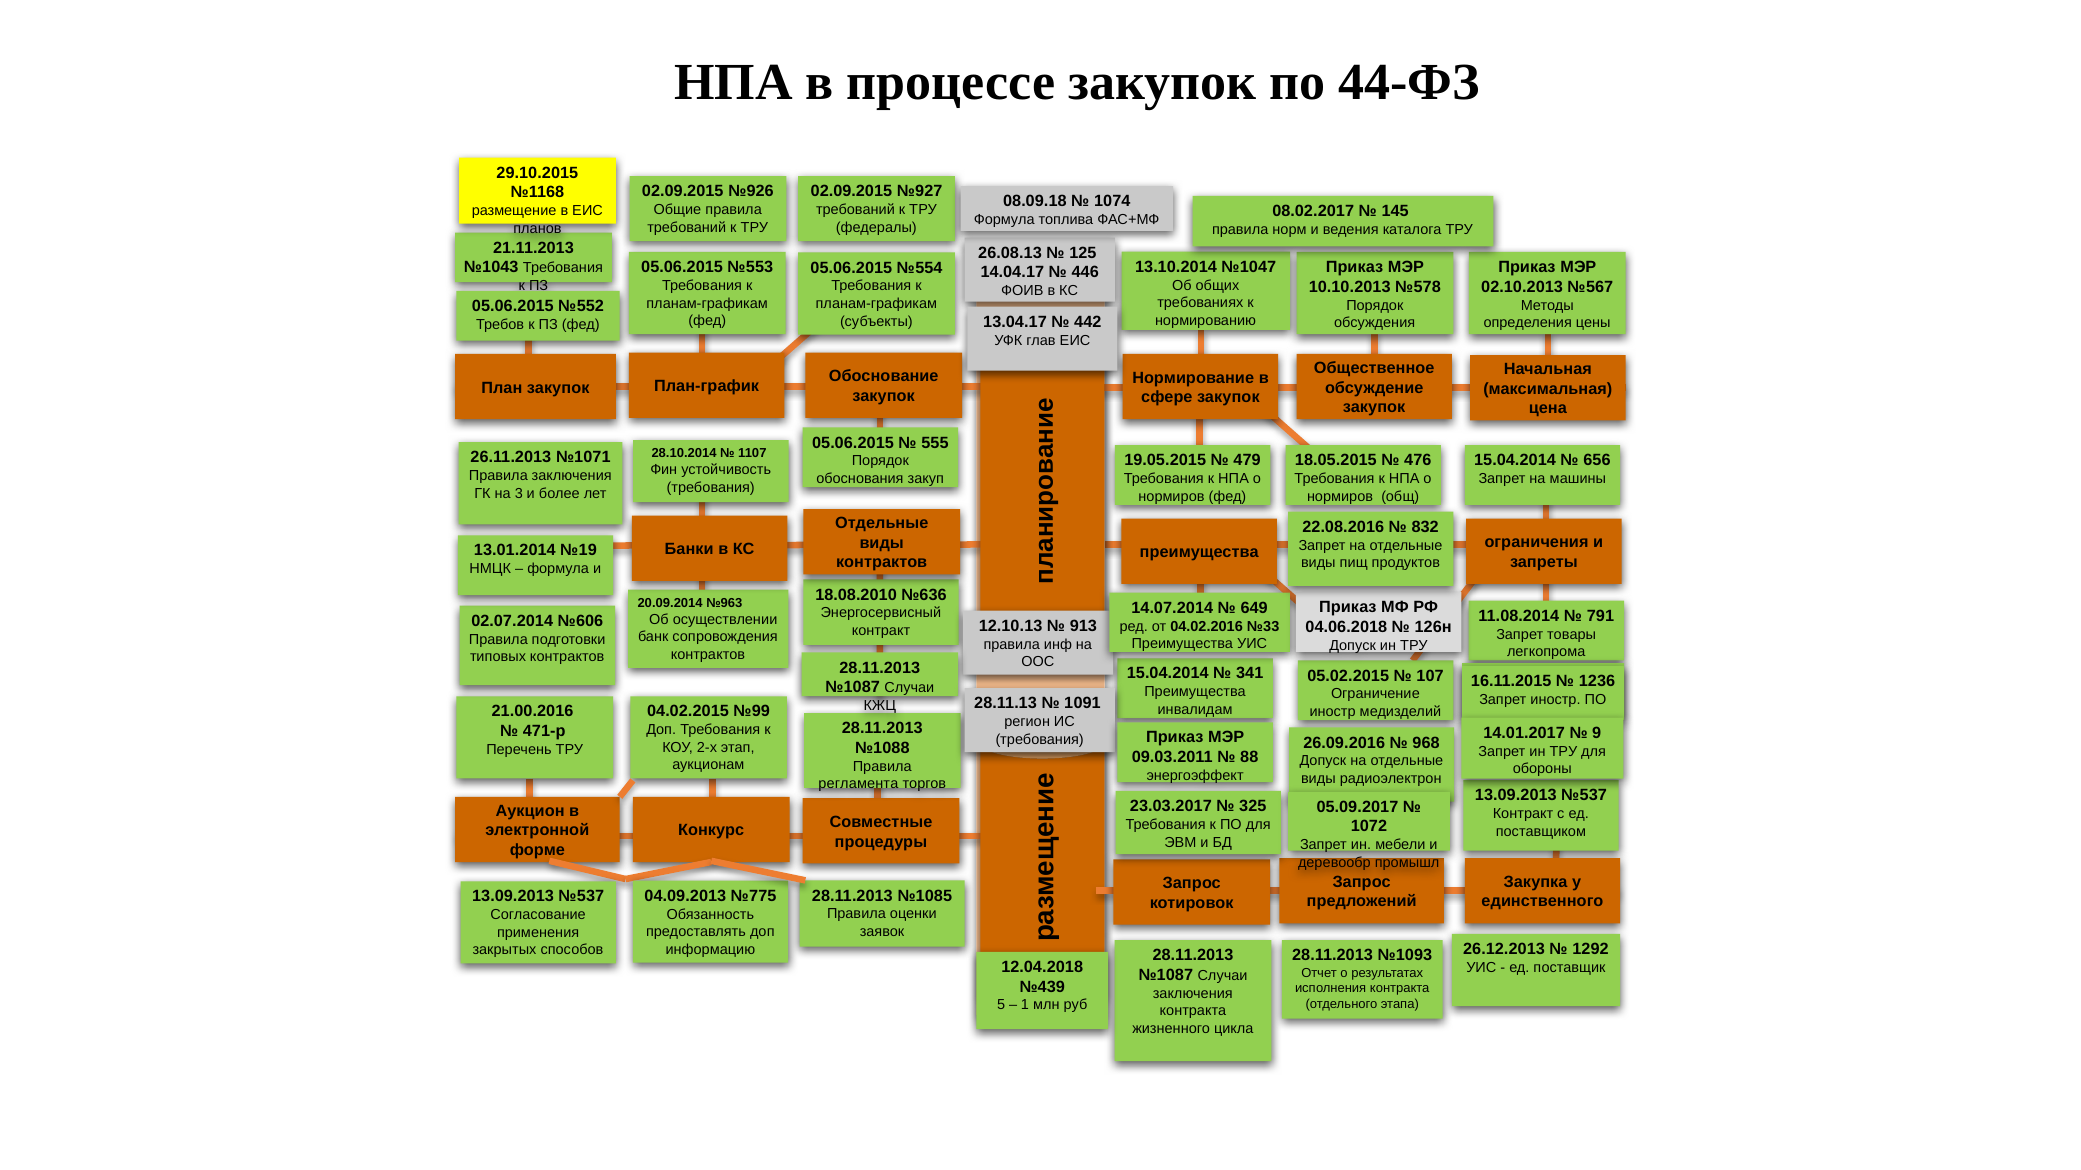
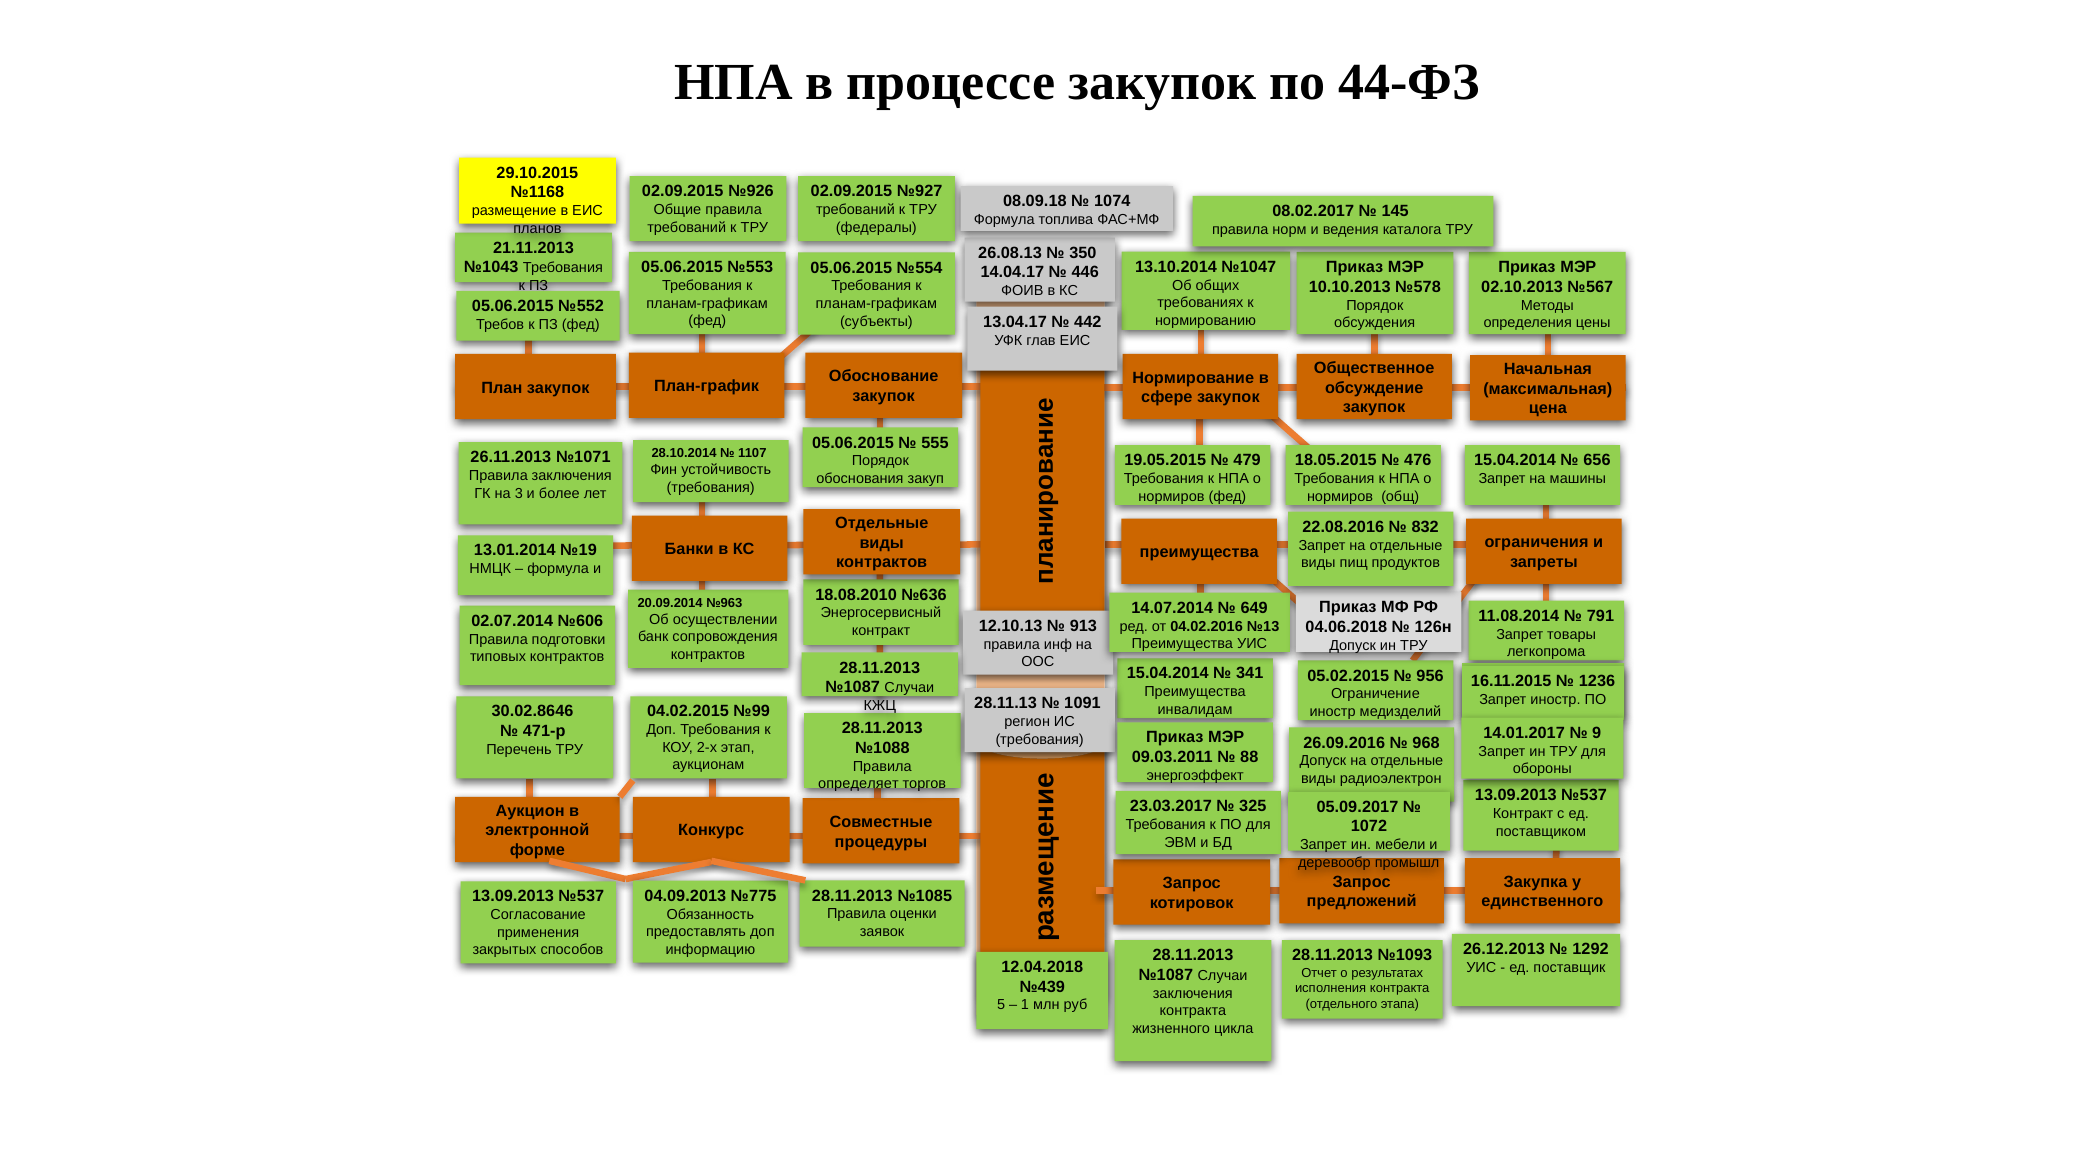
125: 125 -> 350 (1083, 253)
№33: №33 -> №13 (1263, 627)
107: 107 -> 956 (1430, 676)
21.00.2016: 21.00.2016 -> 30.02.8646 (533, 712)
регламента: регламента -> определяет (858, 784)
